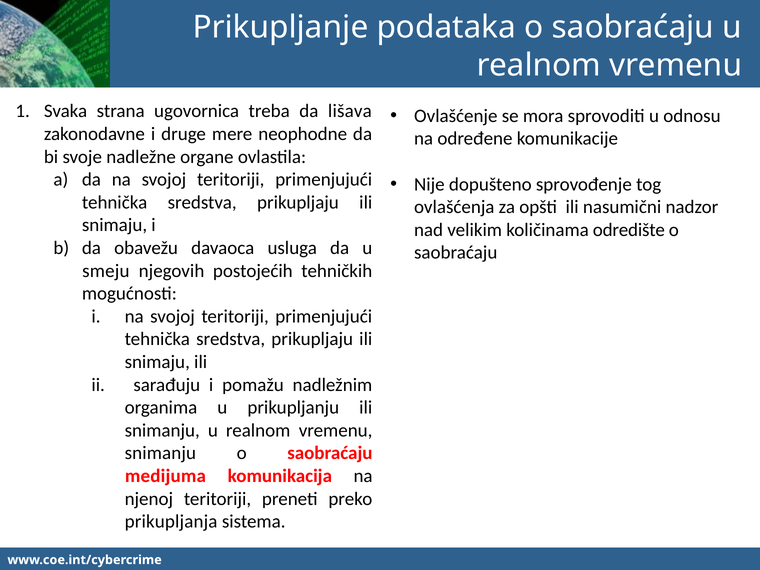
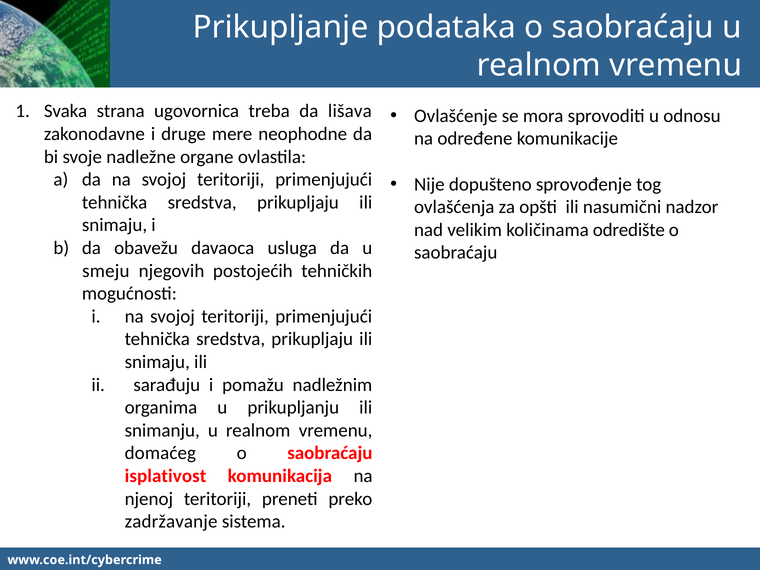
snimanju: snimanju -> domaćeg (160, 453)
medijuma: medijuma -> isplativost (166, 476)
prikupljanja: prikupljanja -> zadržavanje (171, 522)
